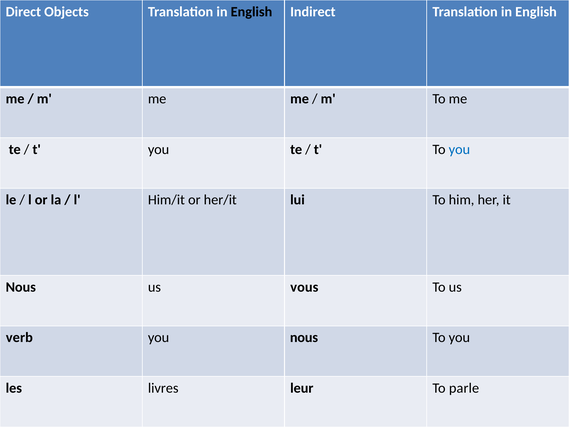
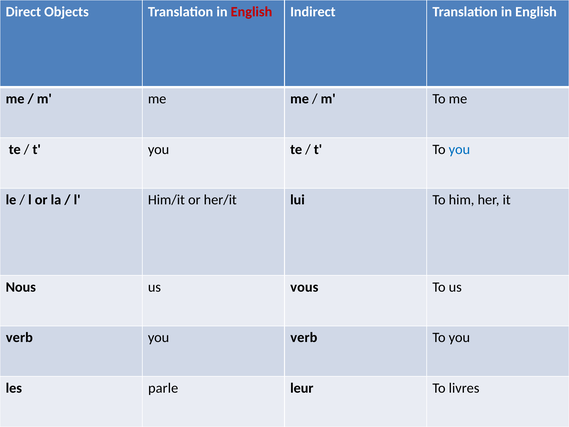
English colour: black -> red (252, 12)
you nous: nous -> verb (304, 337)
livres: livres -> parle (163, 388)
parle: parle -> livres (464, 388)
